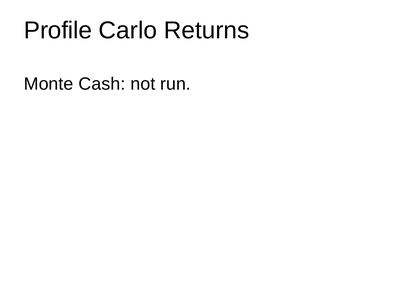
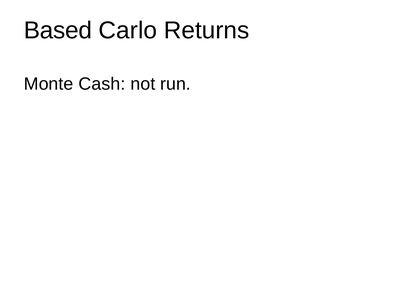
Profile: Profile -> Based (58, 30)
